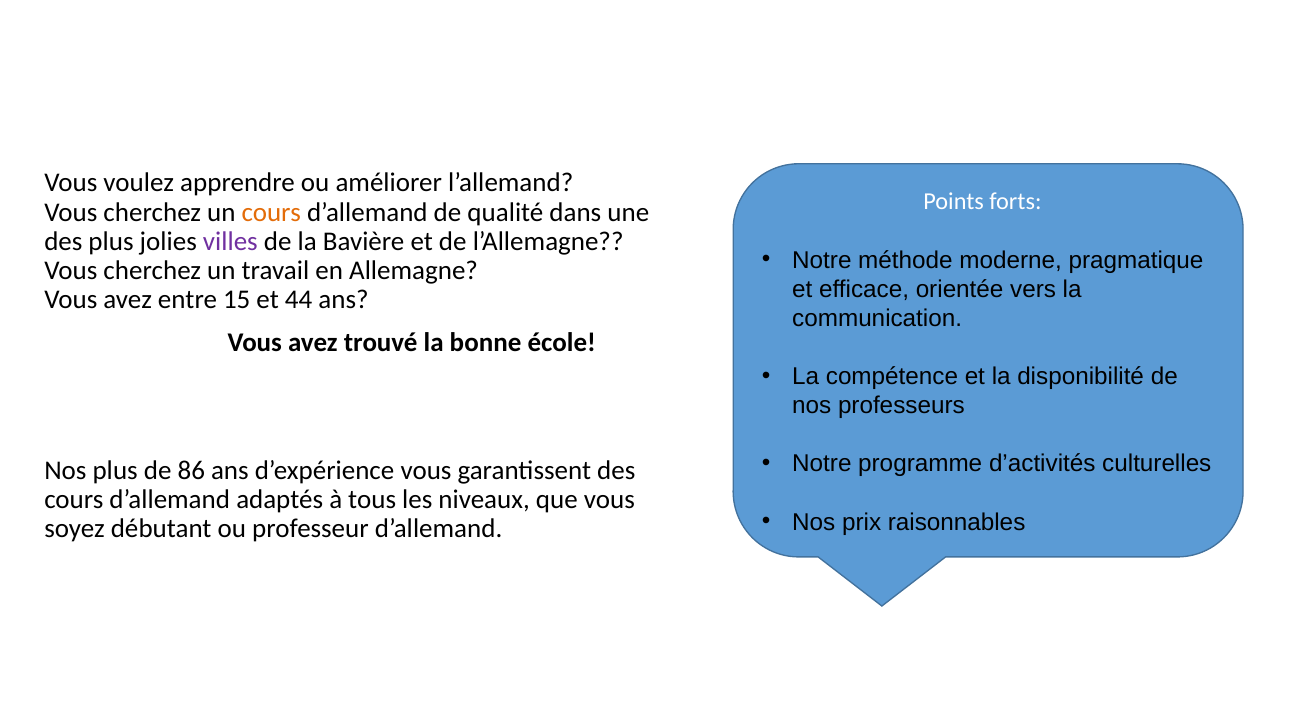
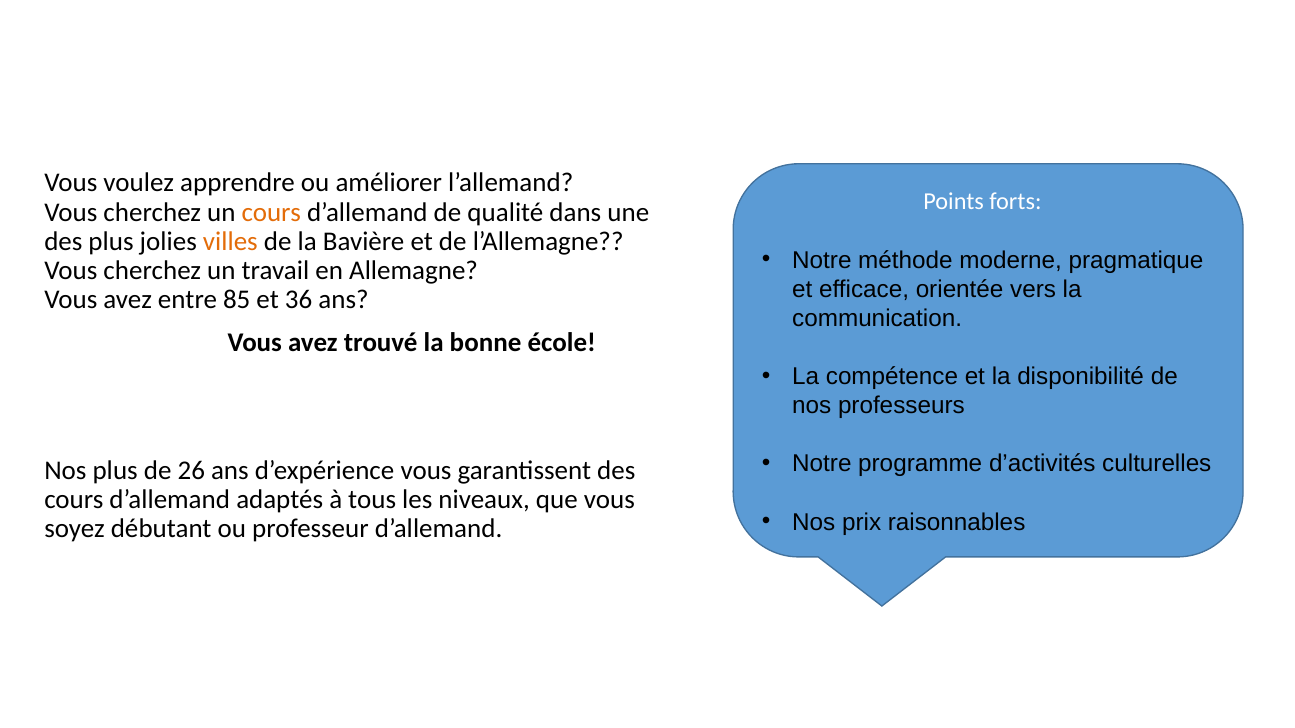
villes colour: purple -> orange (230, 242)
15: 15 -> 85 (237, 300)
44: 44 -> 36 (299, 300)
86: 86 -> 26 (191, 471)
